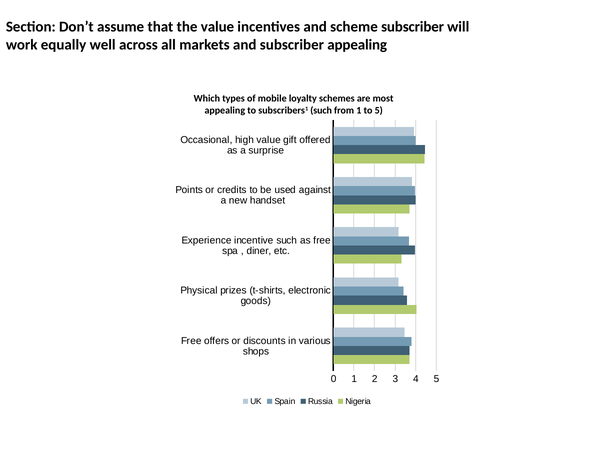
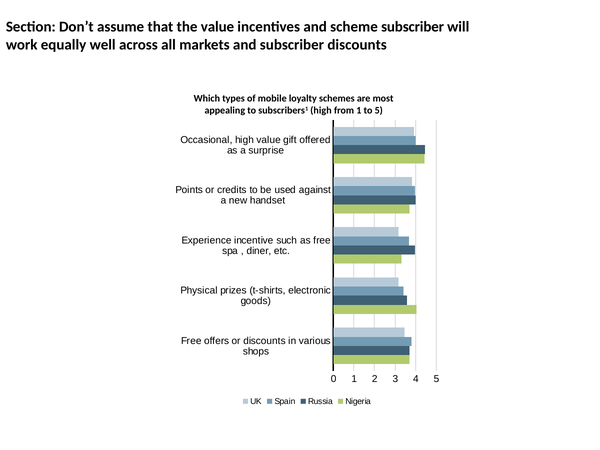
subscriber appealing: appealing -> discounts (357, 45)
subscribers1 such: such -> high (321, 111)
